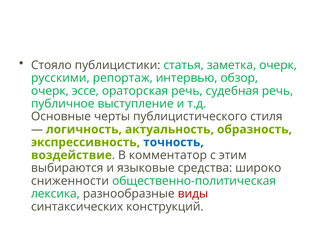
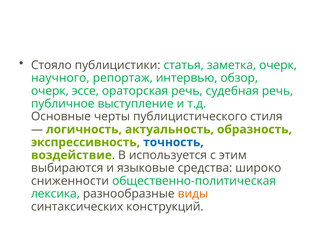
русскими: русскими -> научного (60, 78)
комментатор: комментатор -> используется (168, 156)
виды colour: red -> orange (193, 194)
